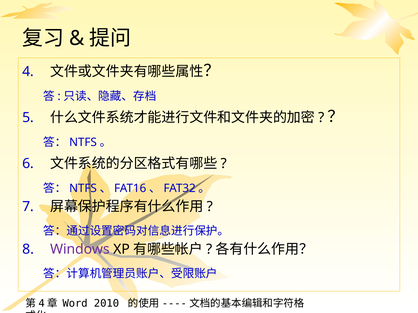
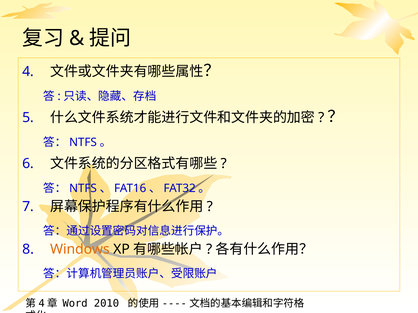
Windows colour: purple -> orange (80, 250)
